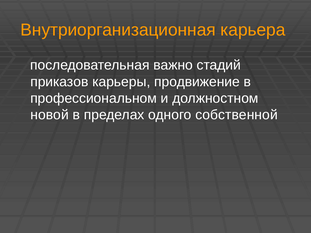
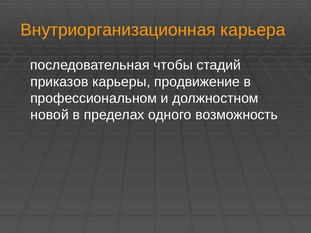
важно: важно -> чтобы (173, 65)
собственной: собственной -> возможность (237, 115)
